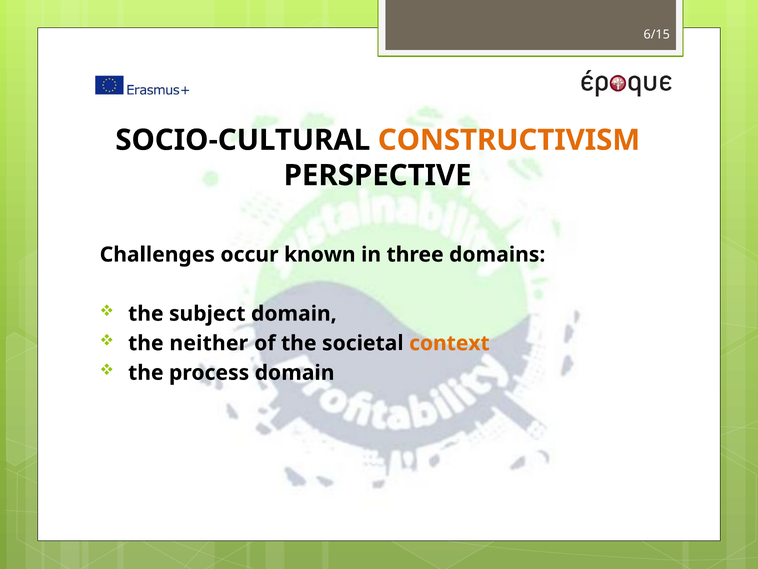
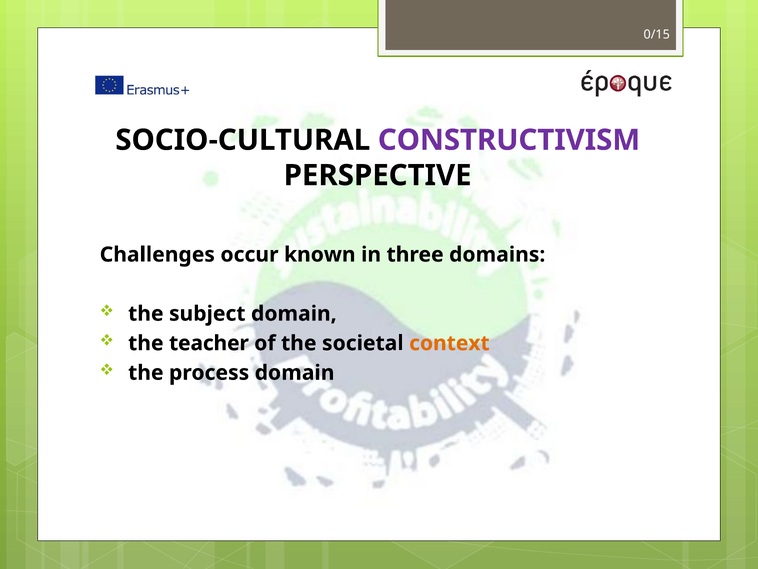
6/15: 6/15 -> 0/15 (657, 35)
CONSTRUCTIVISM colour: orange -> purple (509, 140)
neither: neither -> teacher (209, 343)
